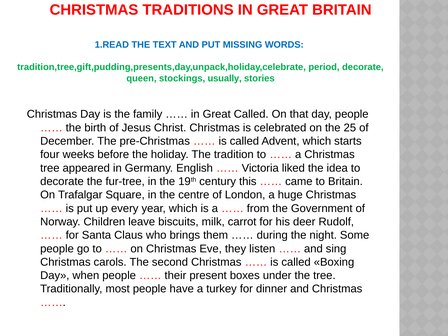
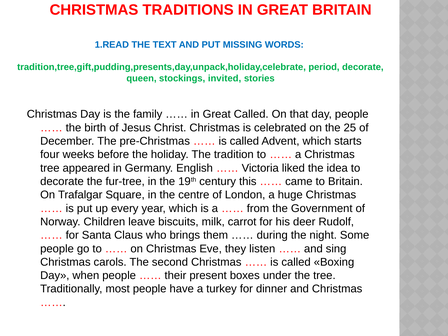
usually: usually -> invited (225, 78)
